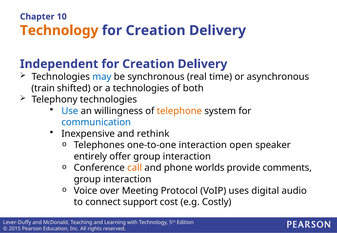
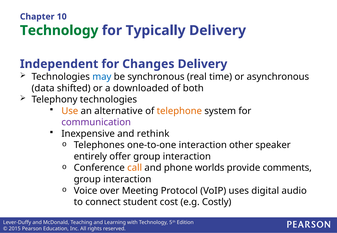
Technology colour: orange -> green (59, 31)
Creation: Creation -> Typically (156, 31)
Creation: Creation -> Changes (148, 64)
train: train -> data (43, 88)
a technologies: technologies -> downloaded (141, 88)
Use colour: blue -> orange (70, 111)
willingness: willingness -> alternative (119, 111)
communication colour: blue -> purple (96, 122)
open: open -> other (241, 145)
support: support -> student (140, 202)
